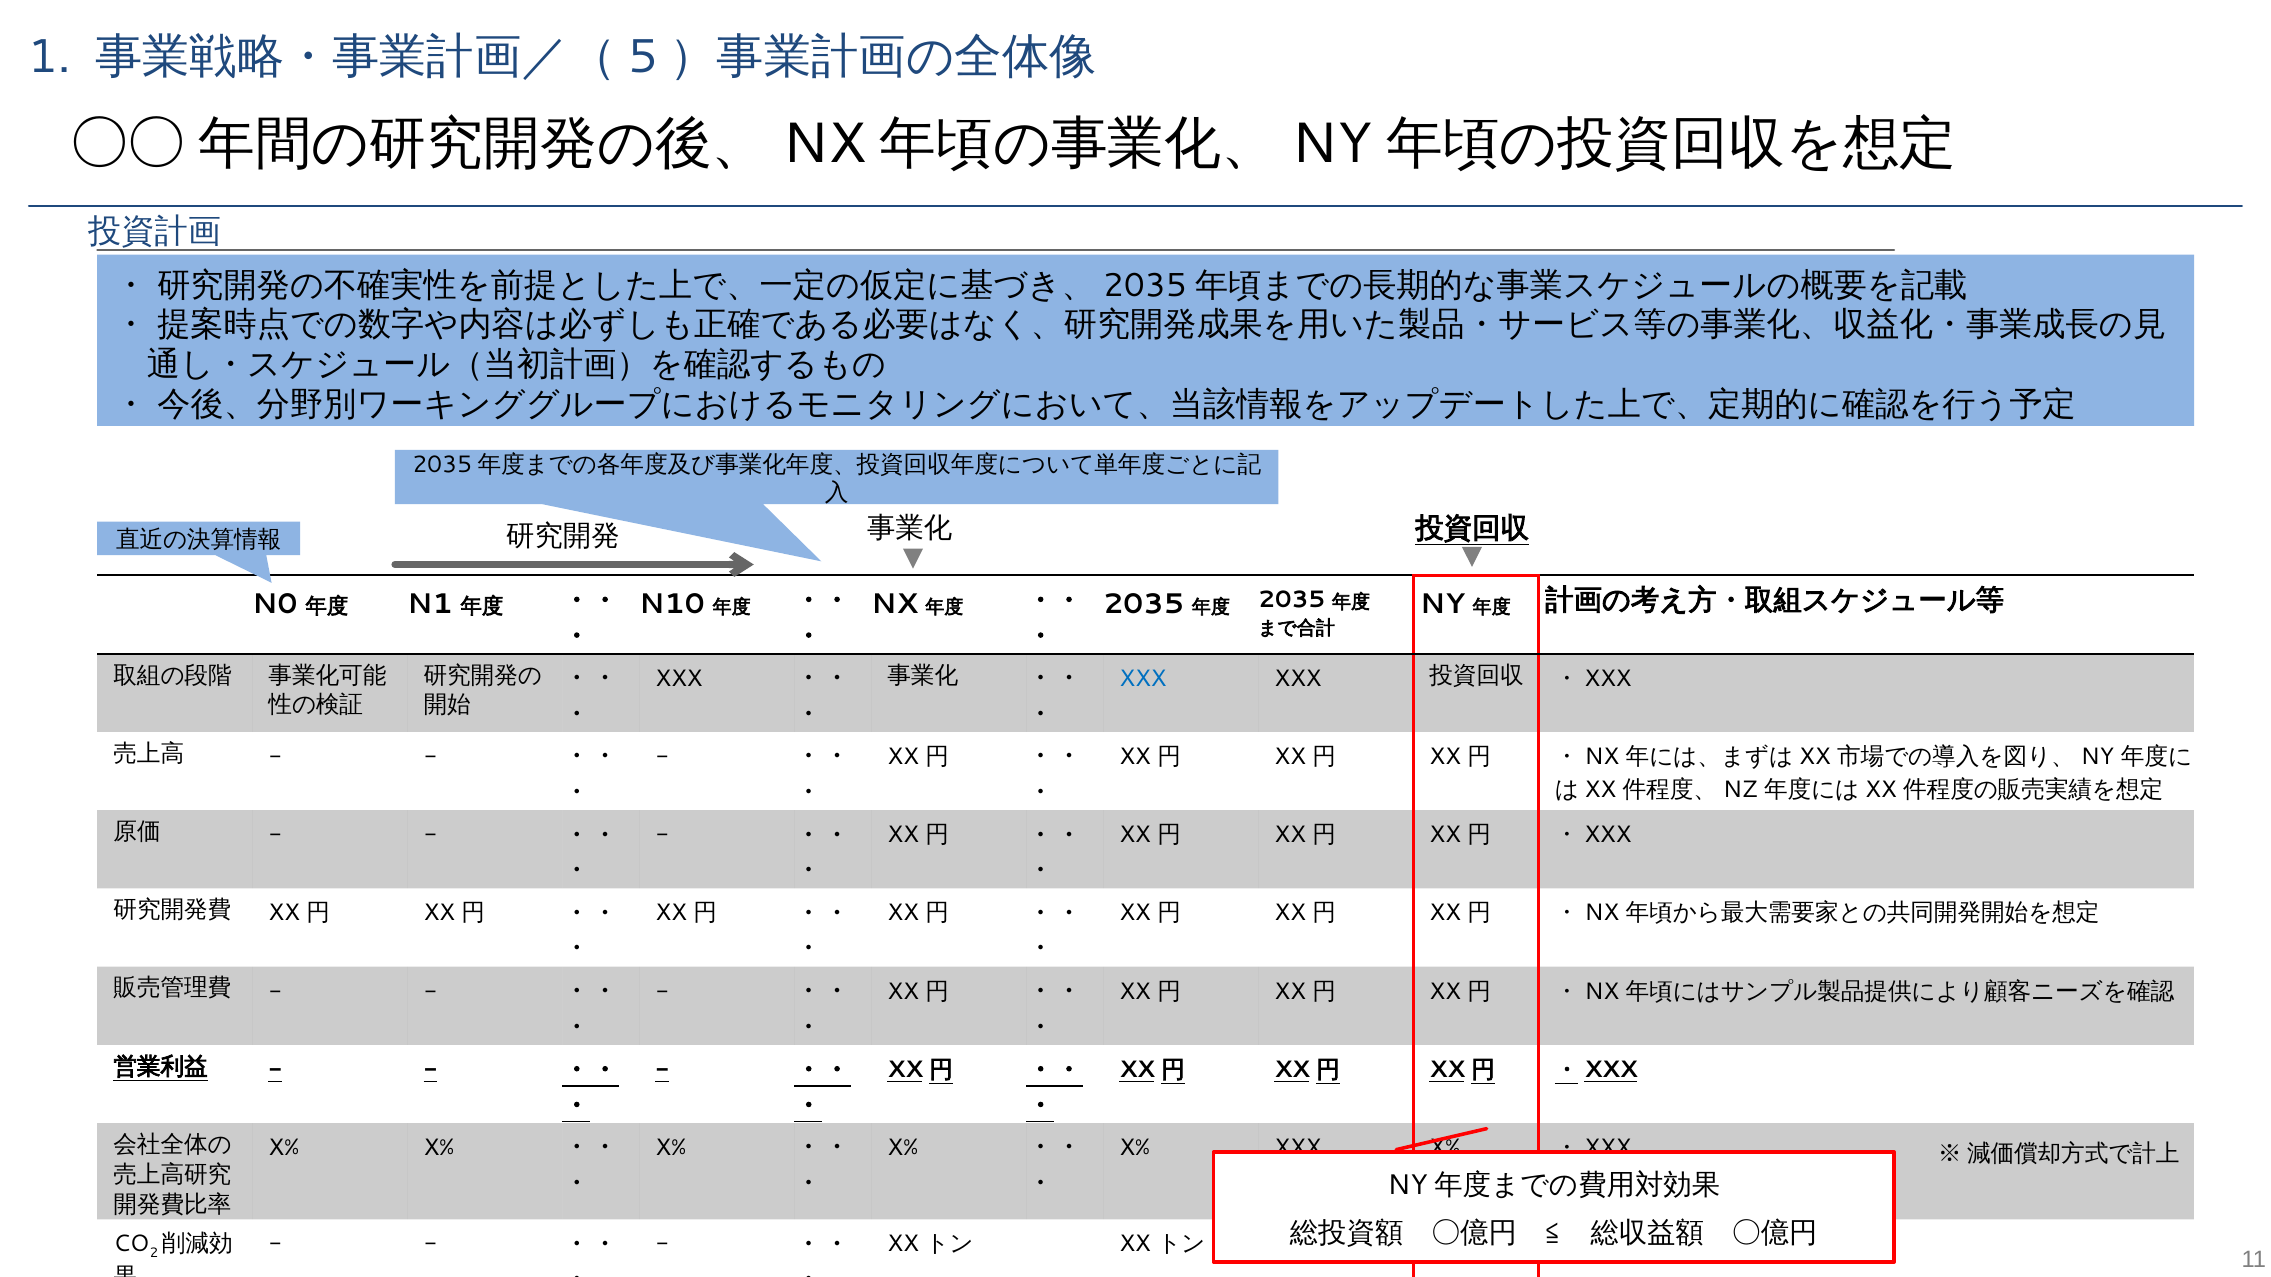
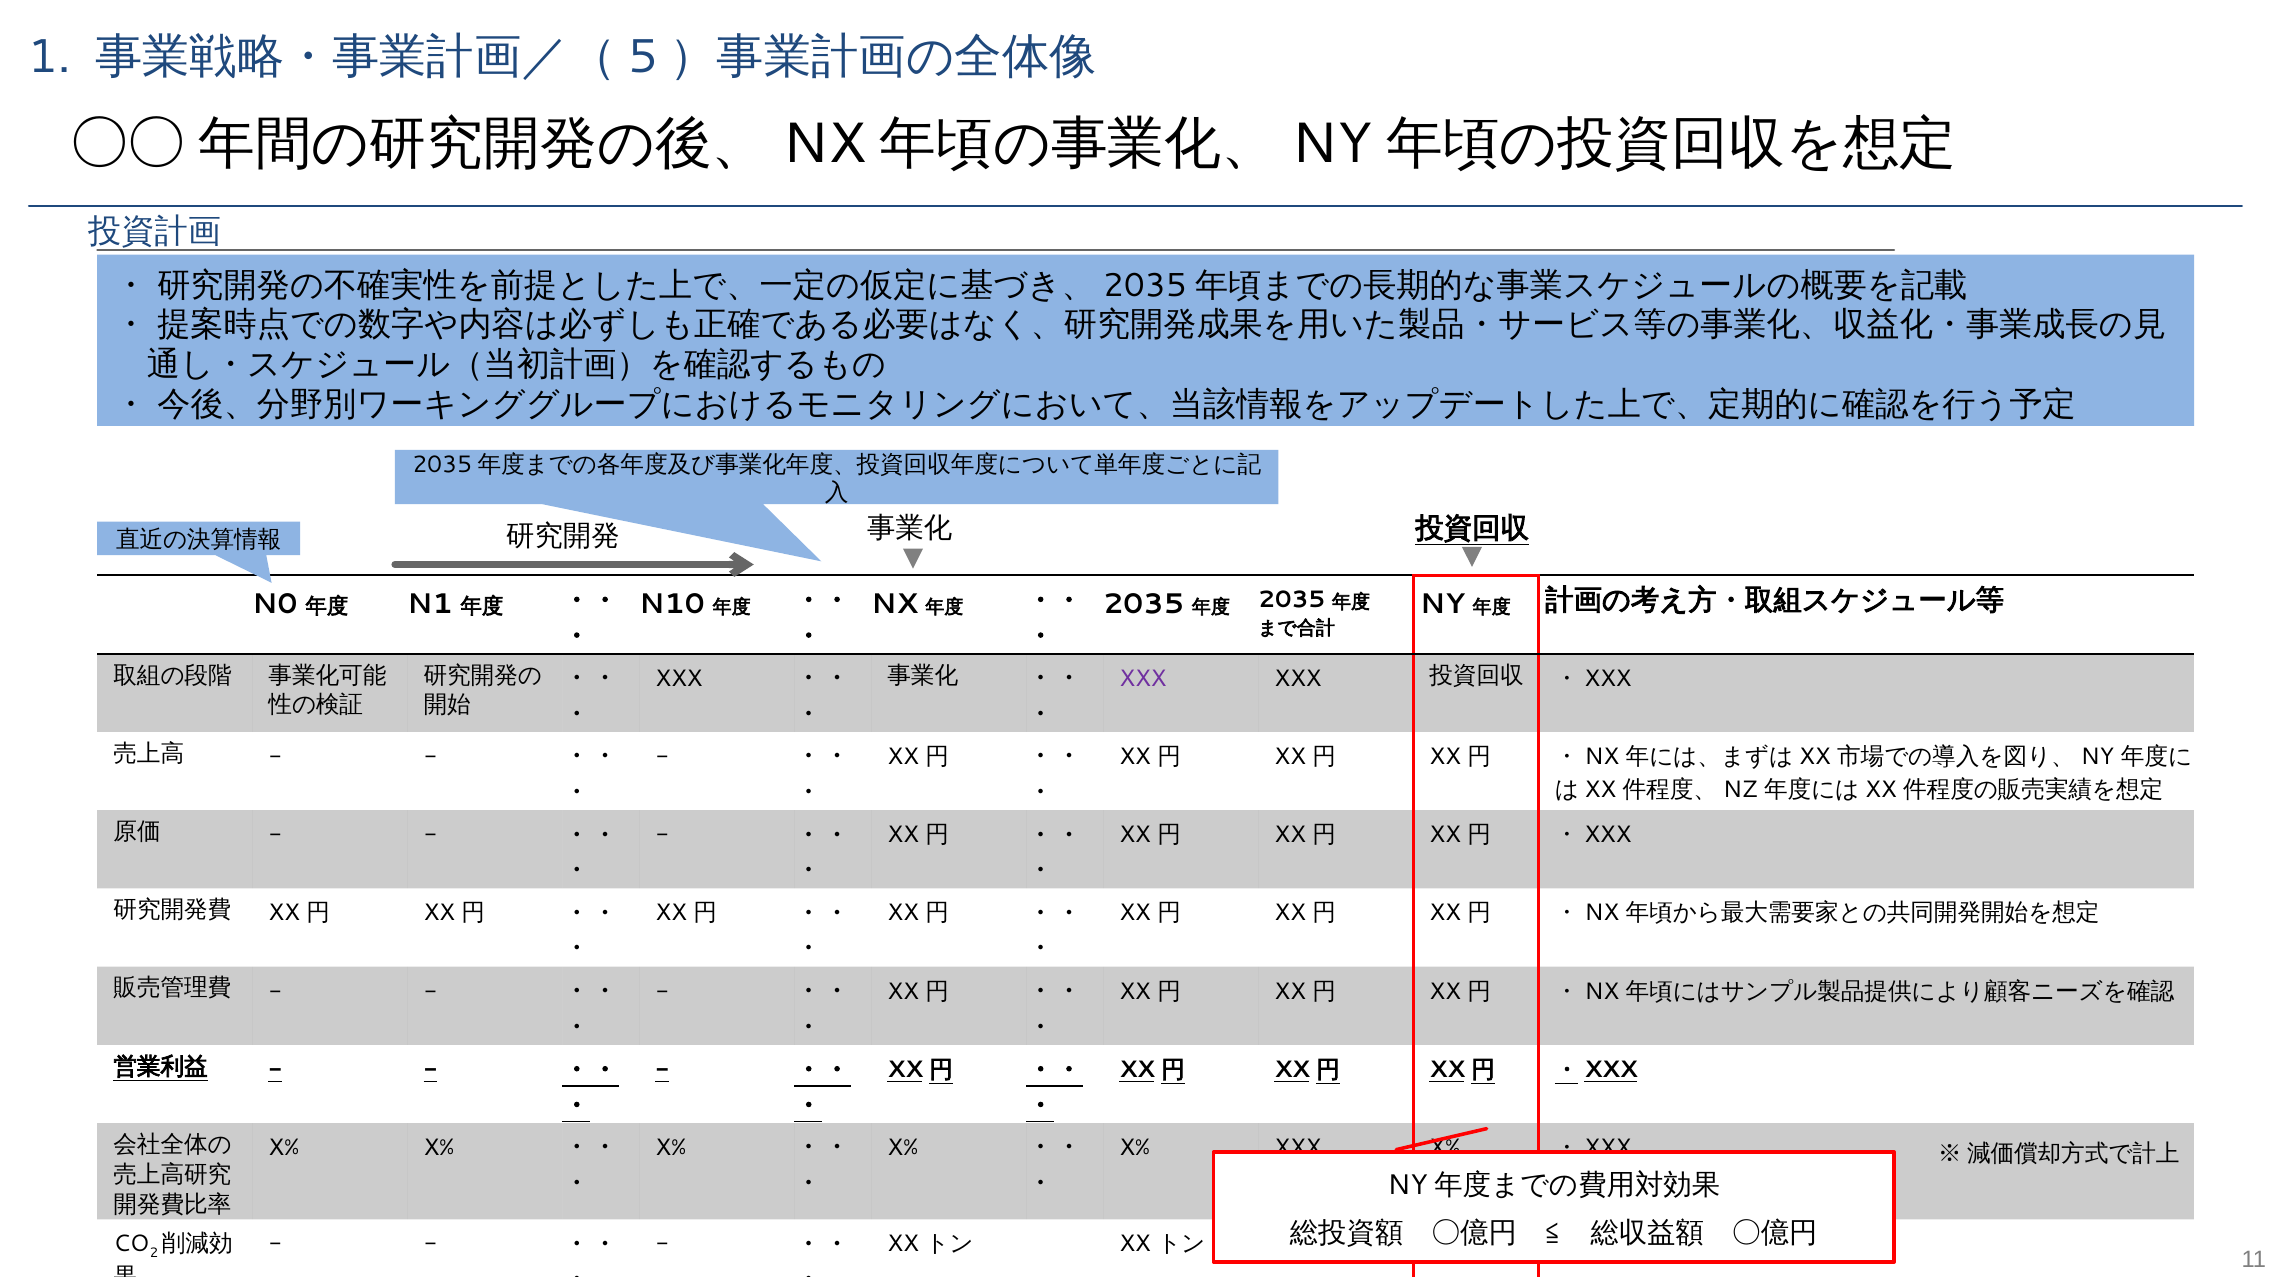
XXX colour: blue -> purple (1143, 679)
